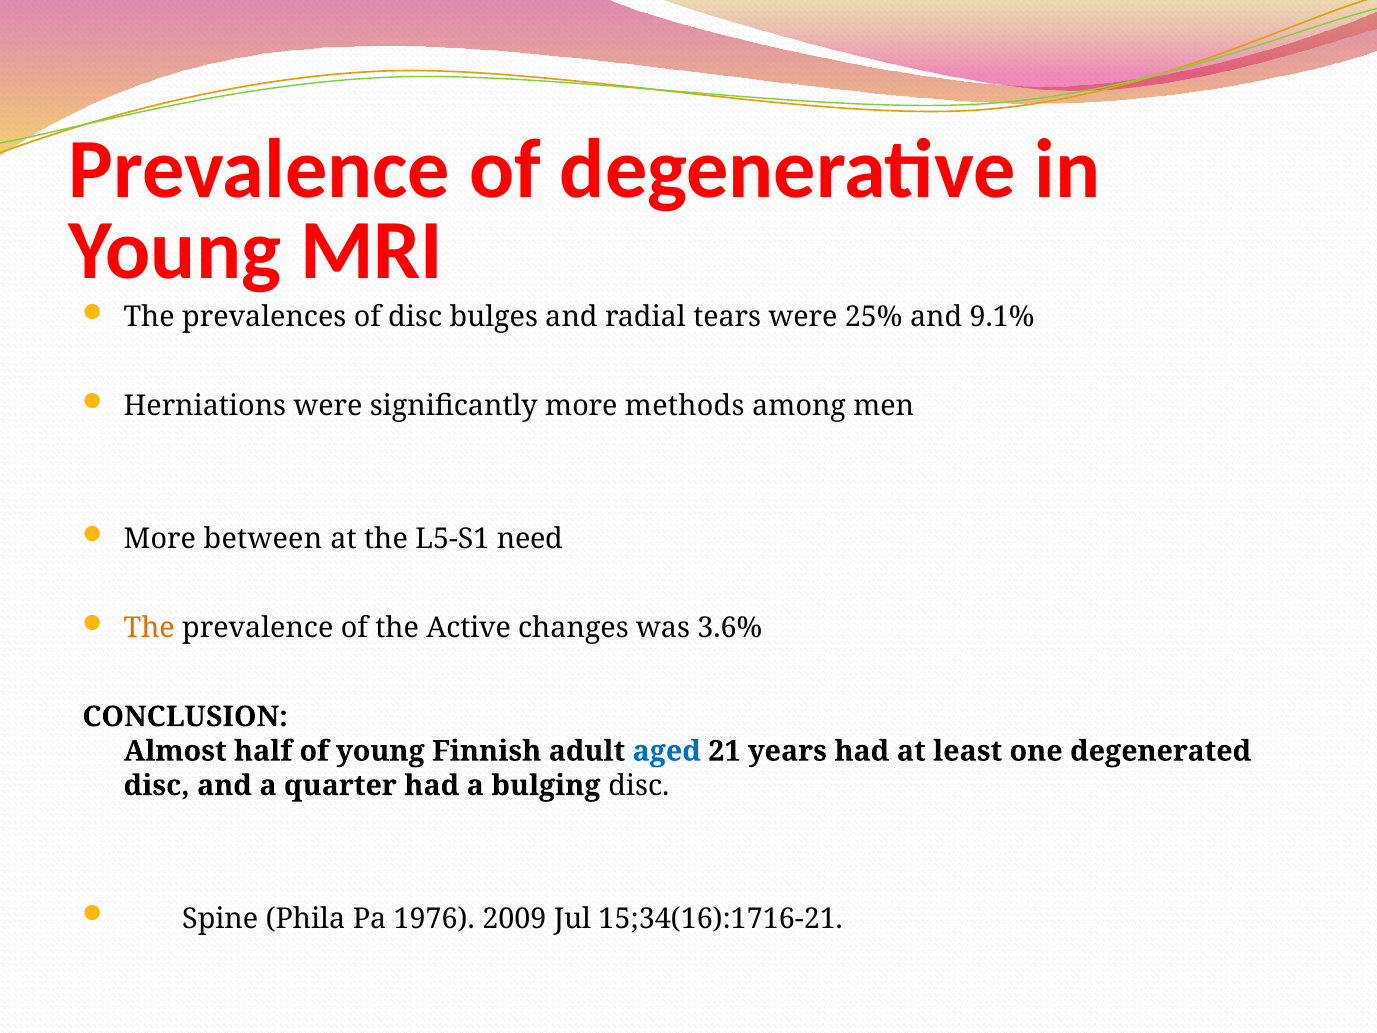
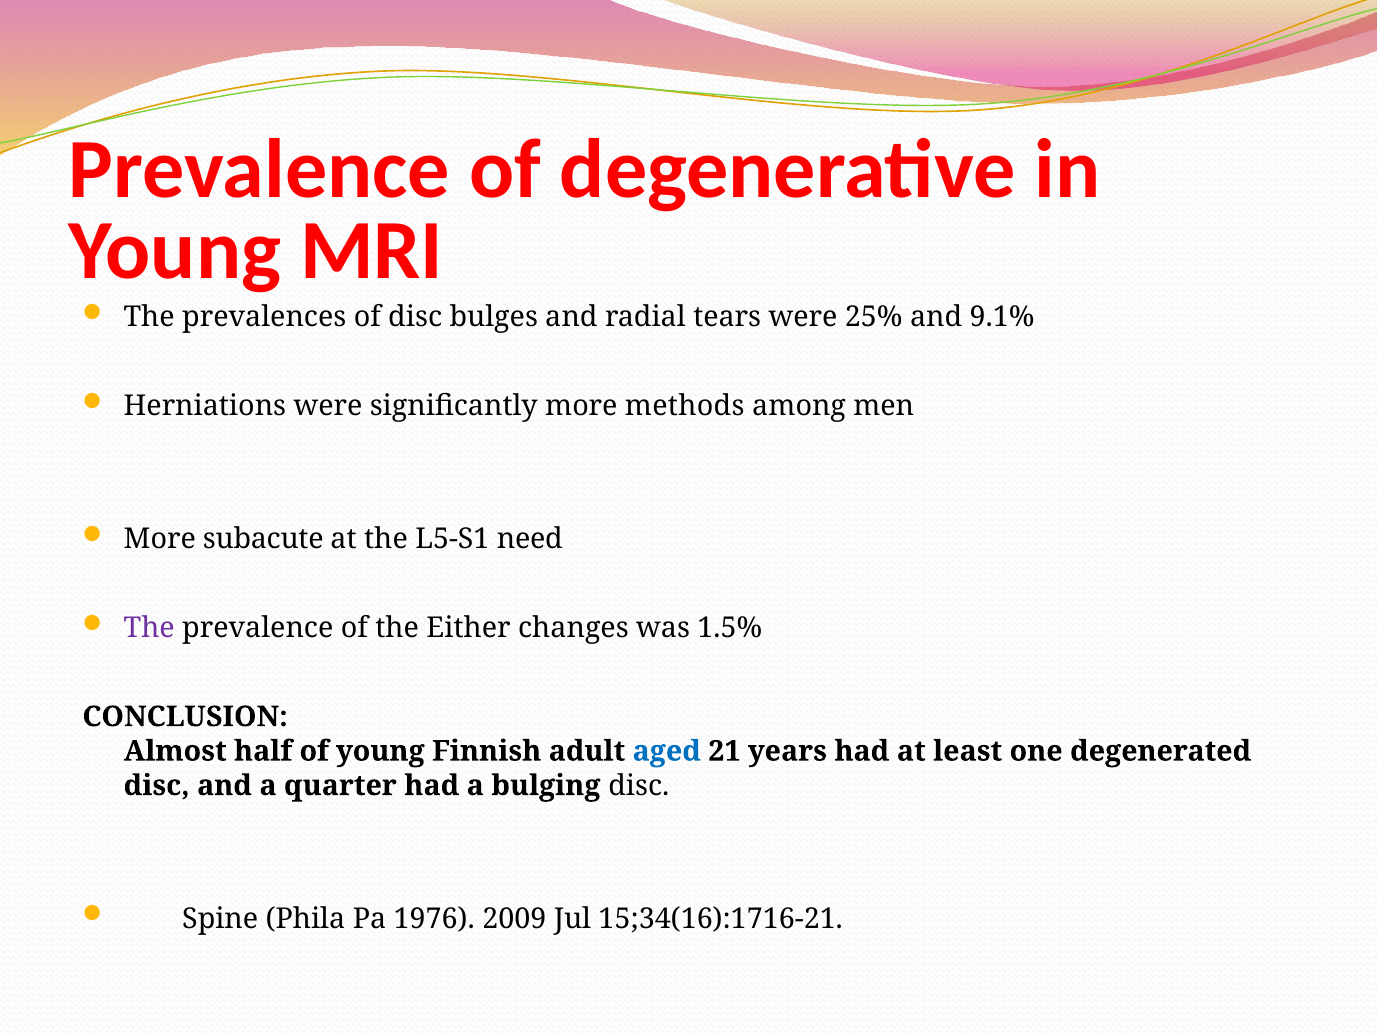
between: between -> subacute (263, 539)
The colour: orange -> purple (149, 628)
Active: Active -> Either (469, 628)
3.6%: 3.6% -> 1.5% (730, 628)
